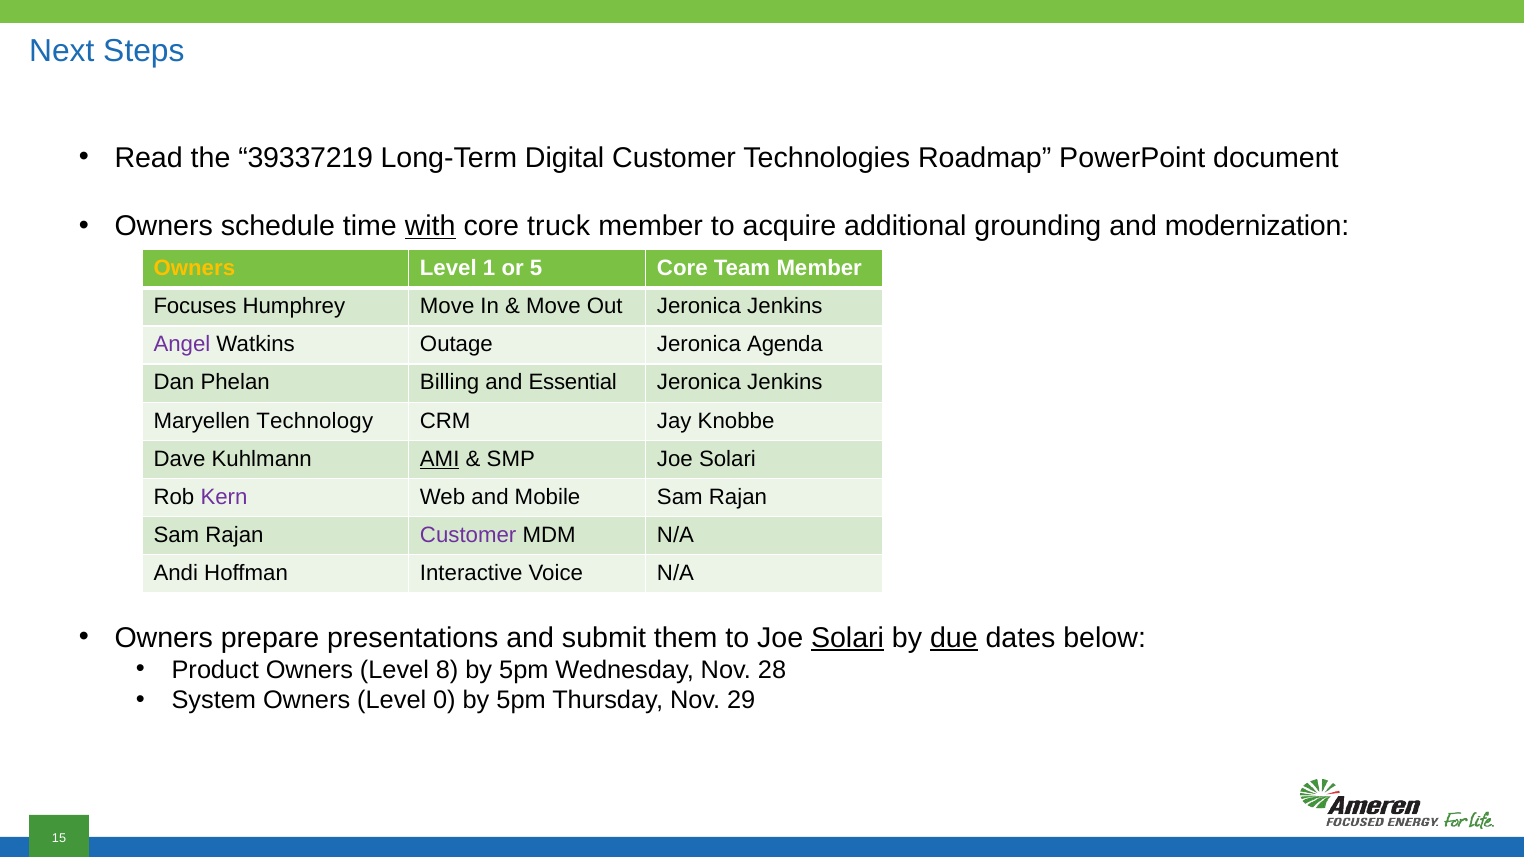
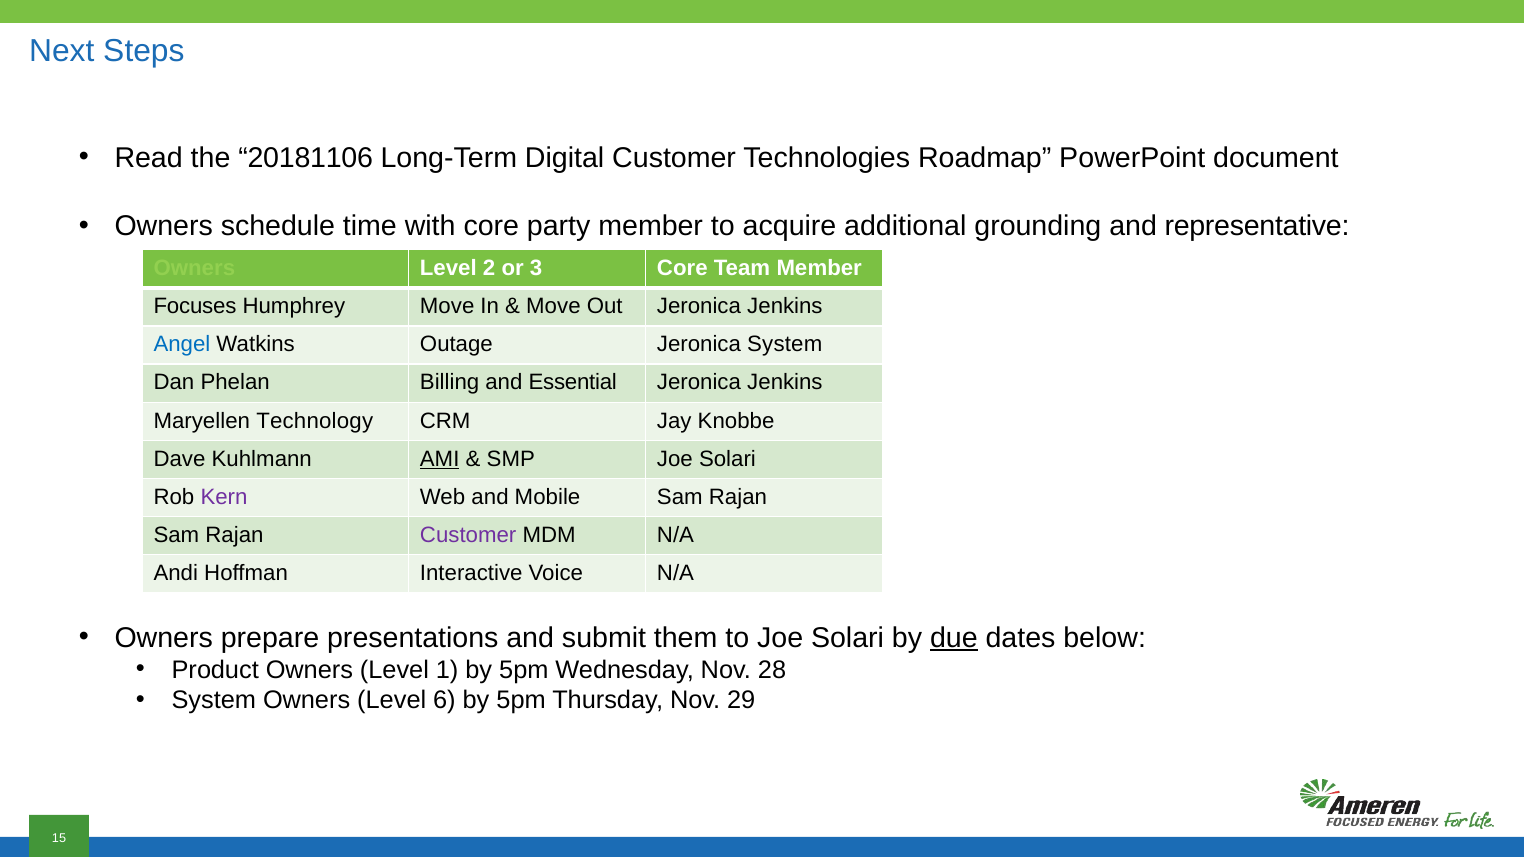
39337219: 39337219 -> 20181106 (306, 158)
with underline: present -> none (430, 226)
truck: truck -> party (559, 226)
modernization: modernization -> representative (1257, 226)
Owners colour: yellow -> light green (194, 268)
1: 1 -> 2 (489, 268)
5: 5 -> 3 (536, 268)
Angel colour: purple -> blue (182, 345)
Jeronica Agenda: Agenda -> System (785, 345)
Solari underline: present -> none (848, 638)
8: 8 -> 1 (447, 670)
0: 0 -> 6 (444, 700)
